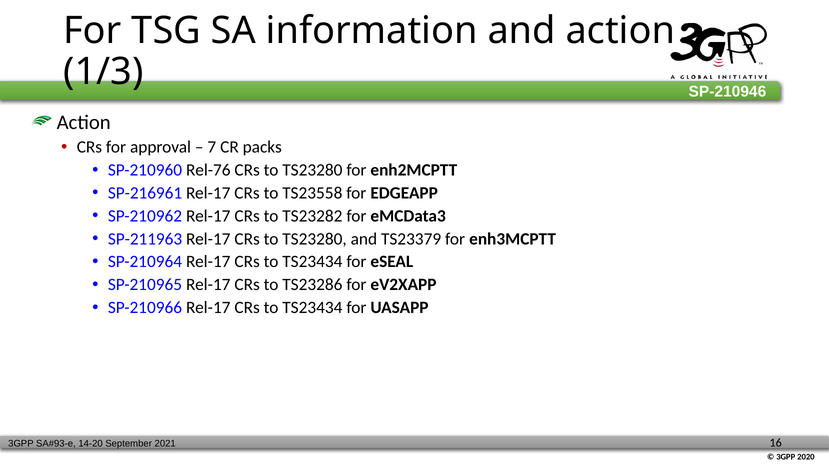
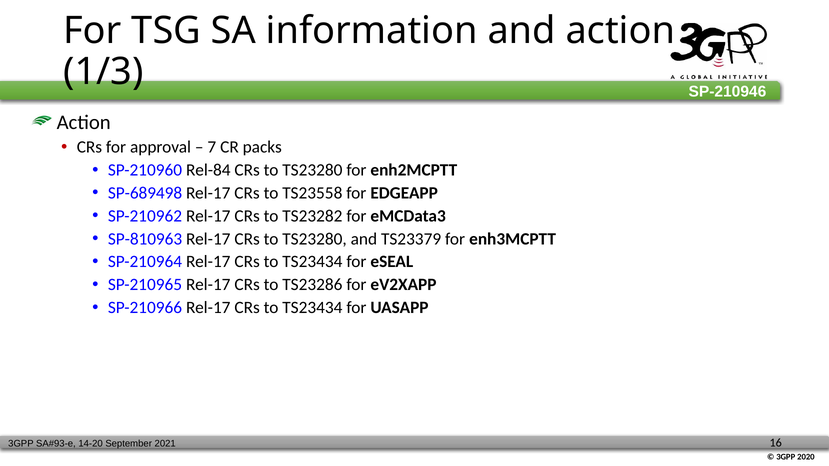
Rel-76: Rel-76 -> Rel-84 (208, 170)
SP-216961: SP-216961 -> SP-689498 (145, 193)
SP-211963: SP-211963 -> SP-810963 (145, 239)
